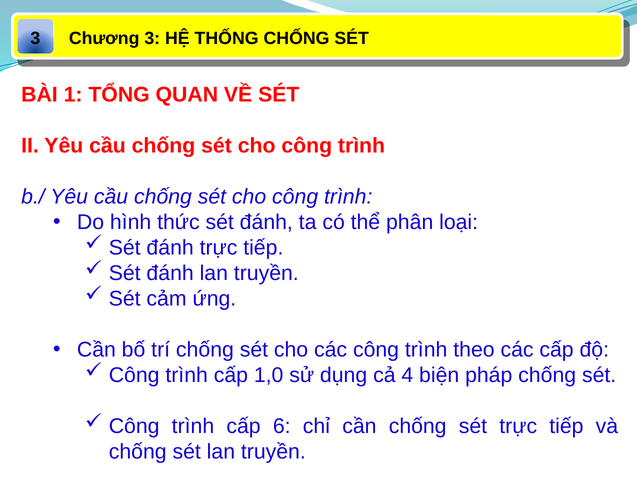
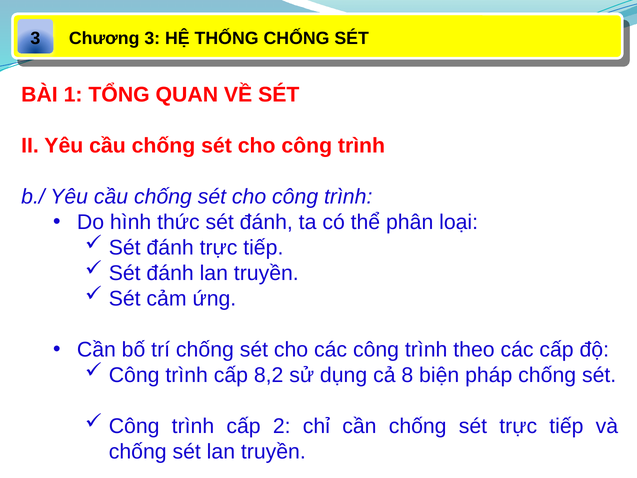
1,0: 1,0 -> 8,2 (269, 375)
4: 4 -> 8 (407, 375)
6: 6 -> 2 (282, 426)
